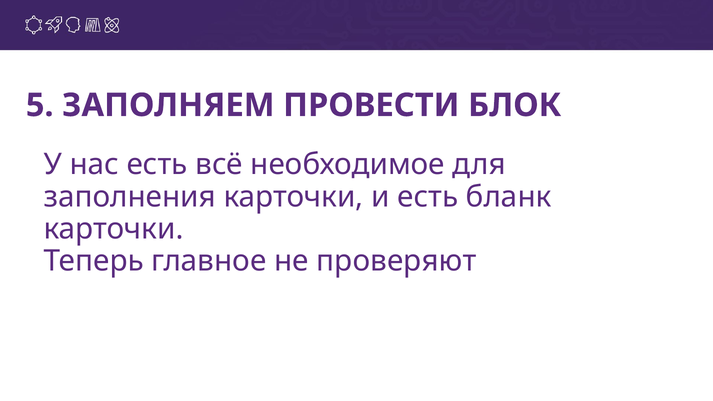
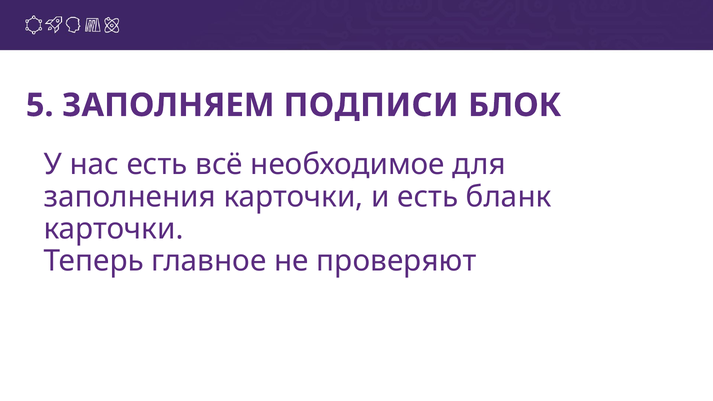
ПРОВЕСТИ: ПРОВЕСТИ -> ПОДПИСИ (371, 105)
